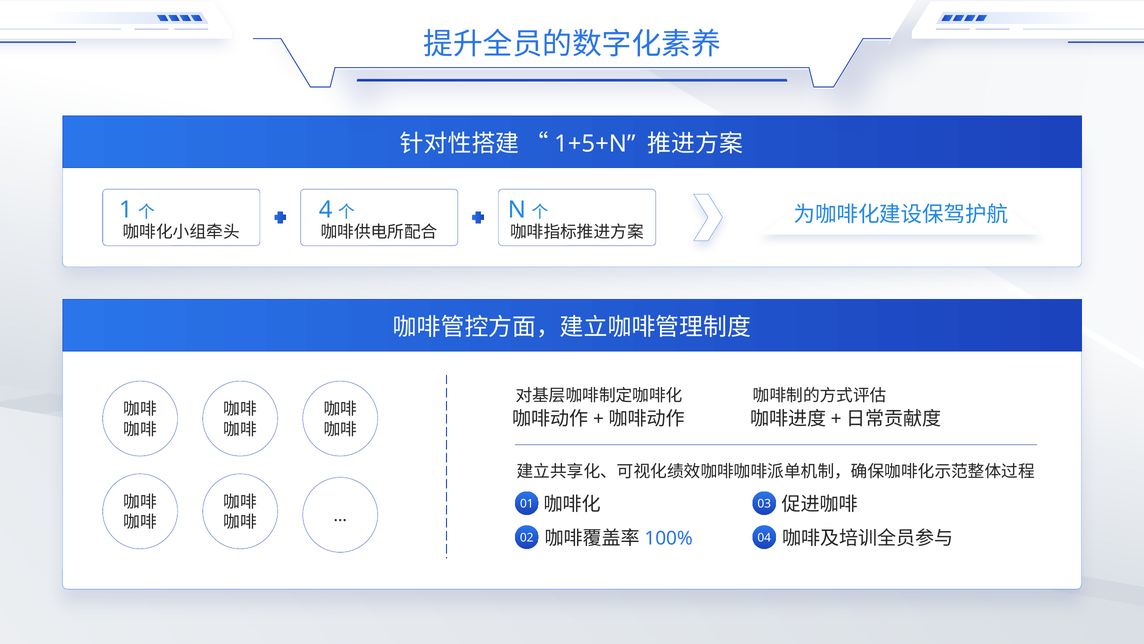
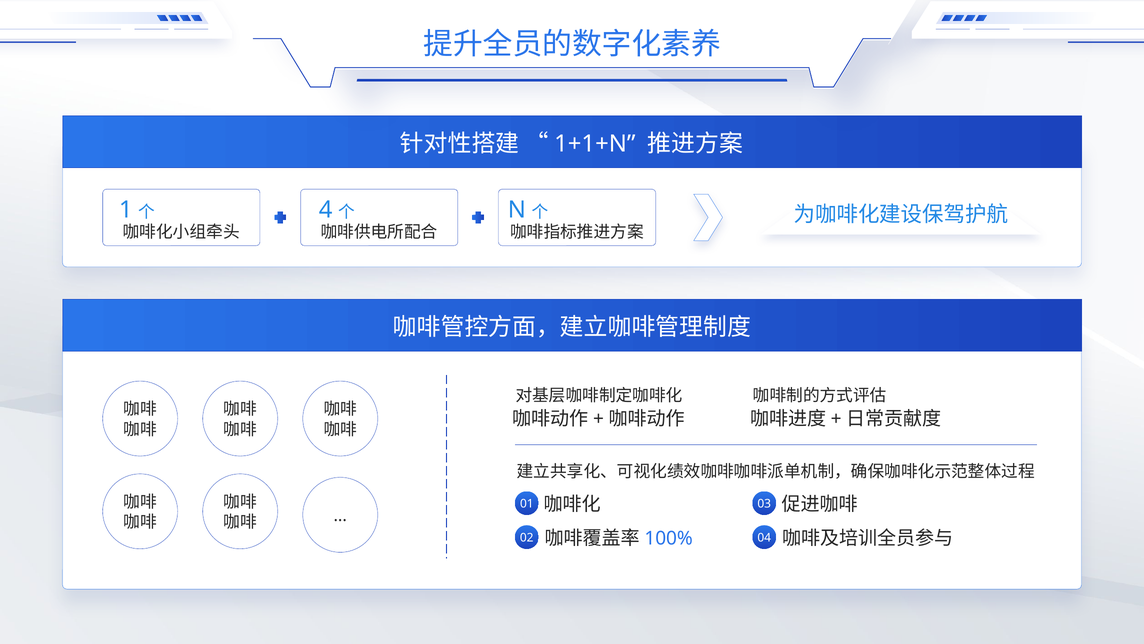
1+5+N: 1+5+N -> 1+1+N (595, 144)
